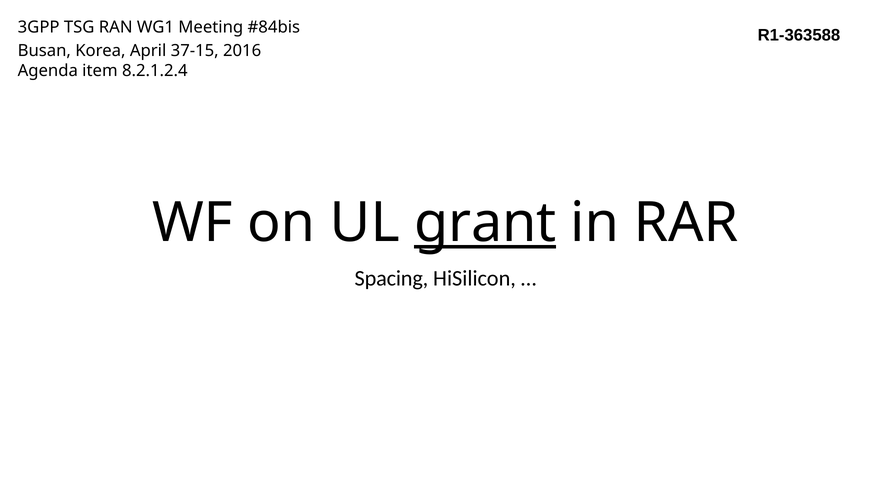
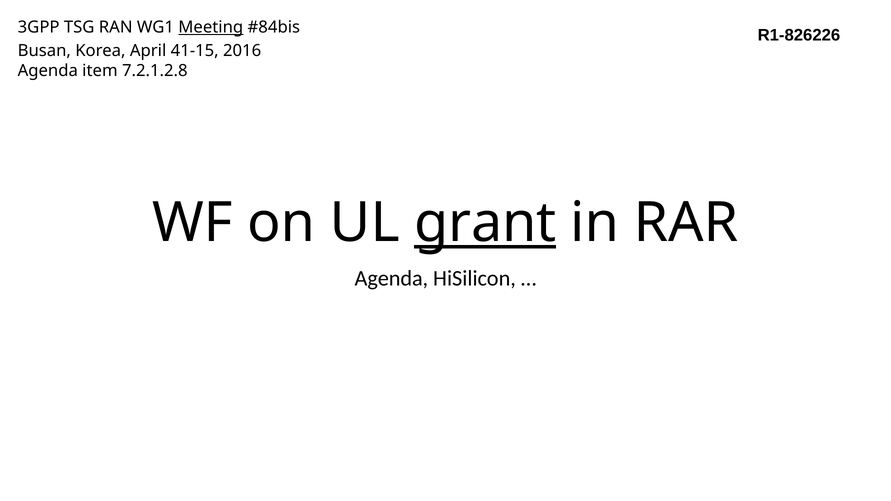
Meeting underline: none -> present (211, 27)
R1-363588: R1-363588 -> R1-826226 (799, 35)
37-15: 37-15 -> 41-15 (195, 51)
8.2.1.2.4: 8.2.1.2.4 -> 7.2.1.2.8 (155, 71)
Spacing: Spacing -> Agenda (391, 278)
